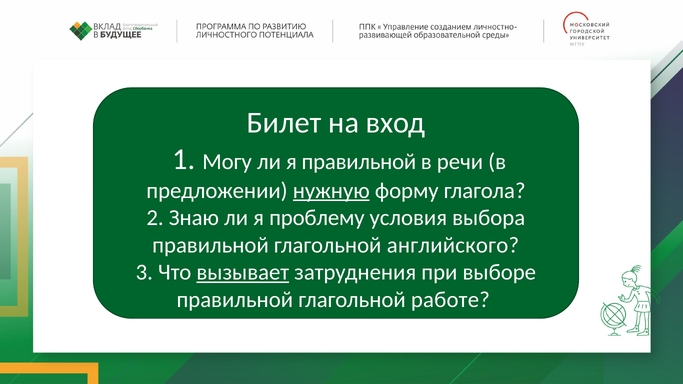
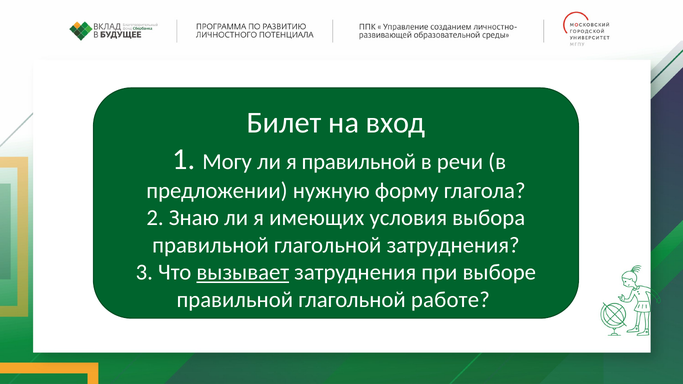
нужную underline: present -> none (331, 191)
проблему: проблему -> имеющих (317, 218)
глагольной английского: английского -> затруднения (453, 245)
